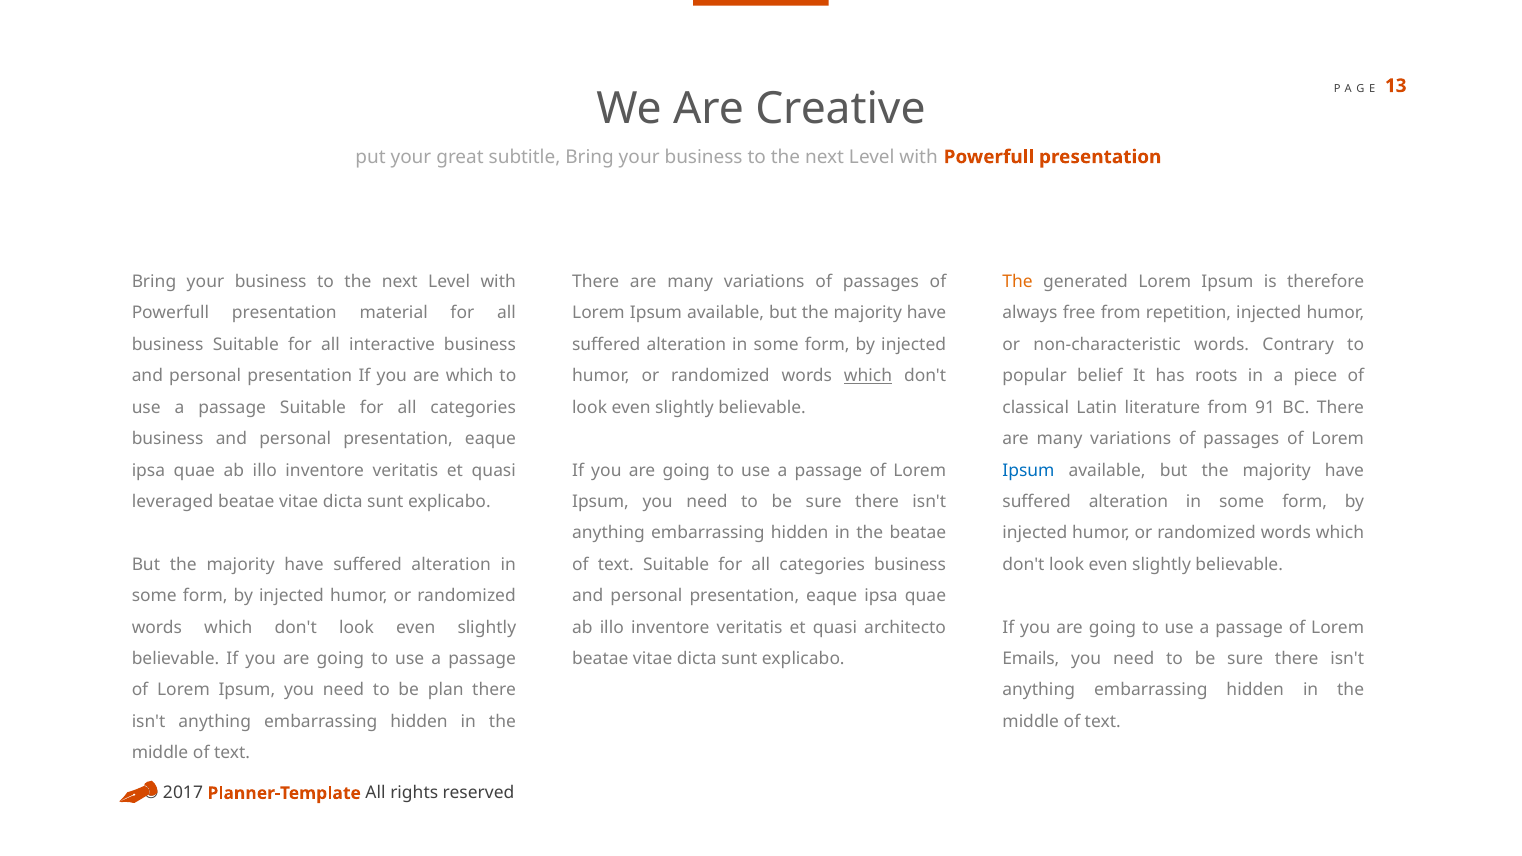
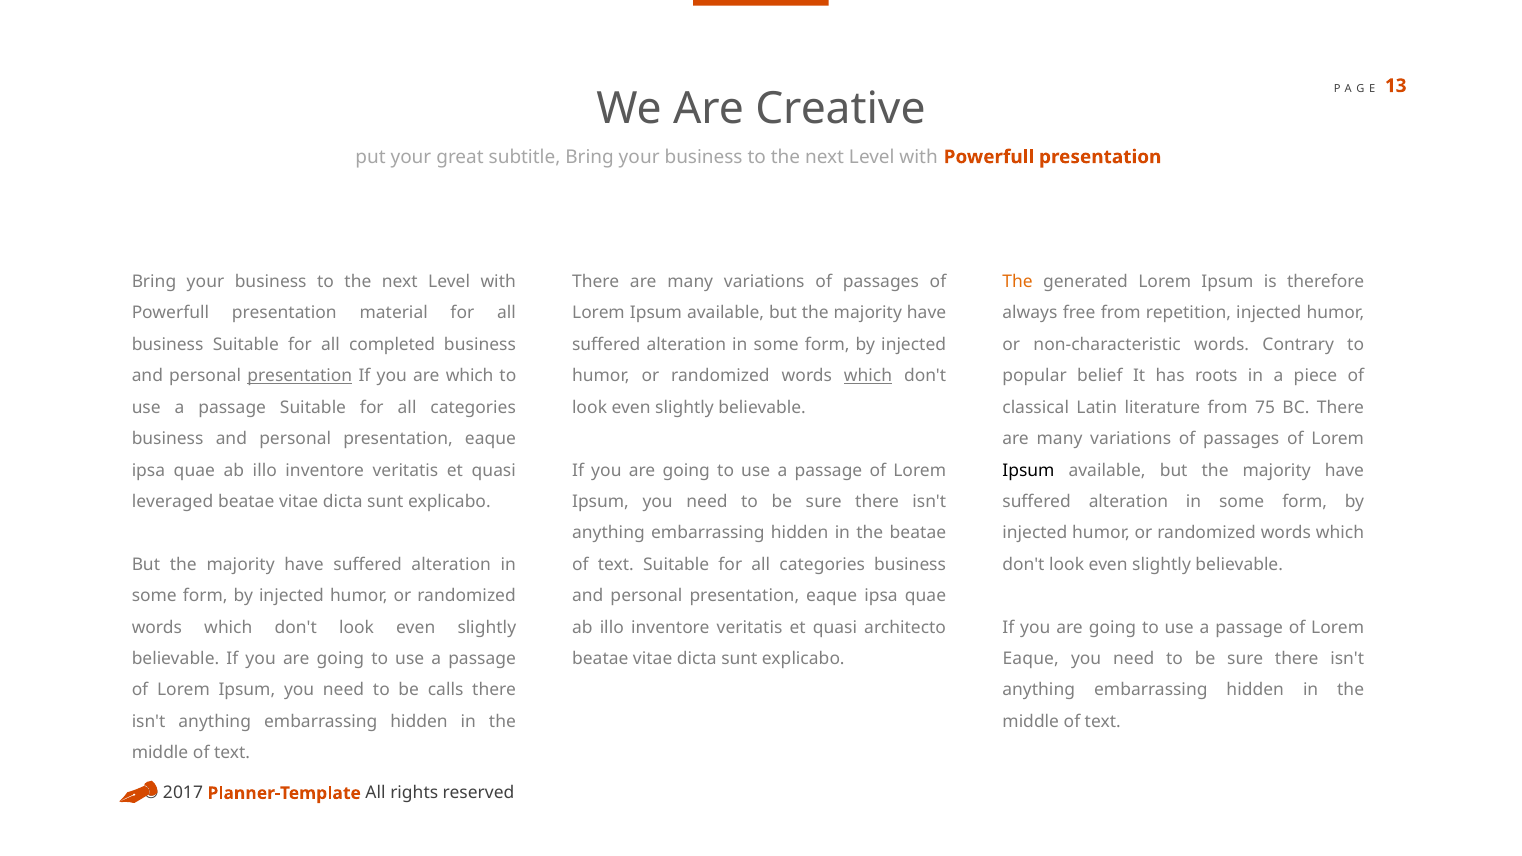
interactive: interactive -> completed (392, 345)
presentation underline: none -> present (300, 376)
91: 91 -> 75 (1265, 408)
Ipsum colour: blue -> black (1028, 470)
Emails: Emails -> Eaque (1031, 659)
plan: plan -> calls (446, 690)
